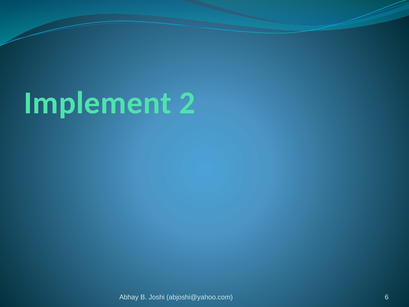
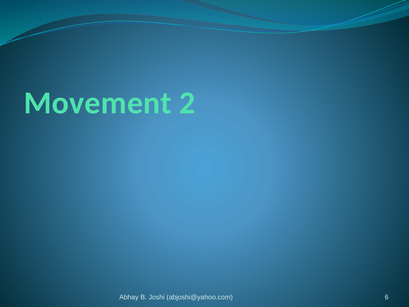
Implement: Implement -> Movement (98, 103)
